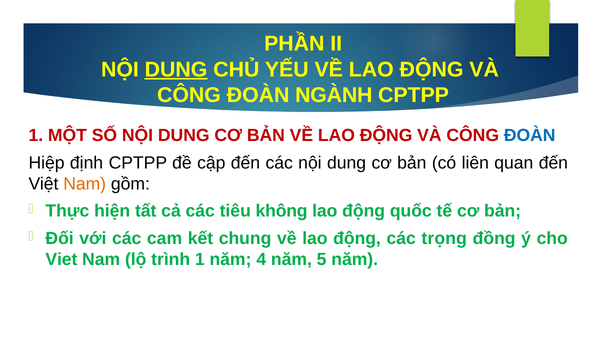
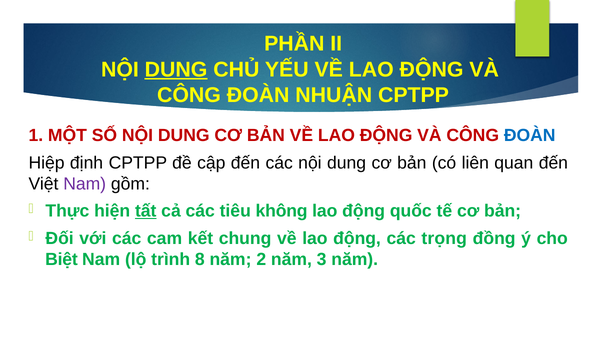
NGÀNH: NGÀNH -> NHUẬN (334, 95)
Nam colour: orange -> purple (85, 184)
tất underline: none -> present (146, 211)
Viet: Viet -> Biệt (61, 259)
trình 1: 1 -> 8 (200, 259)
4: 4 -> 2 (261, 259)
5: 5 -> 3 (322, 259)
